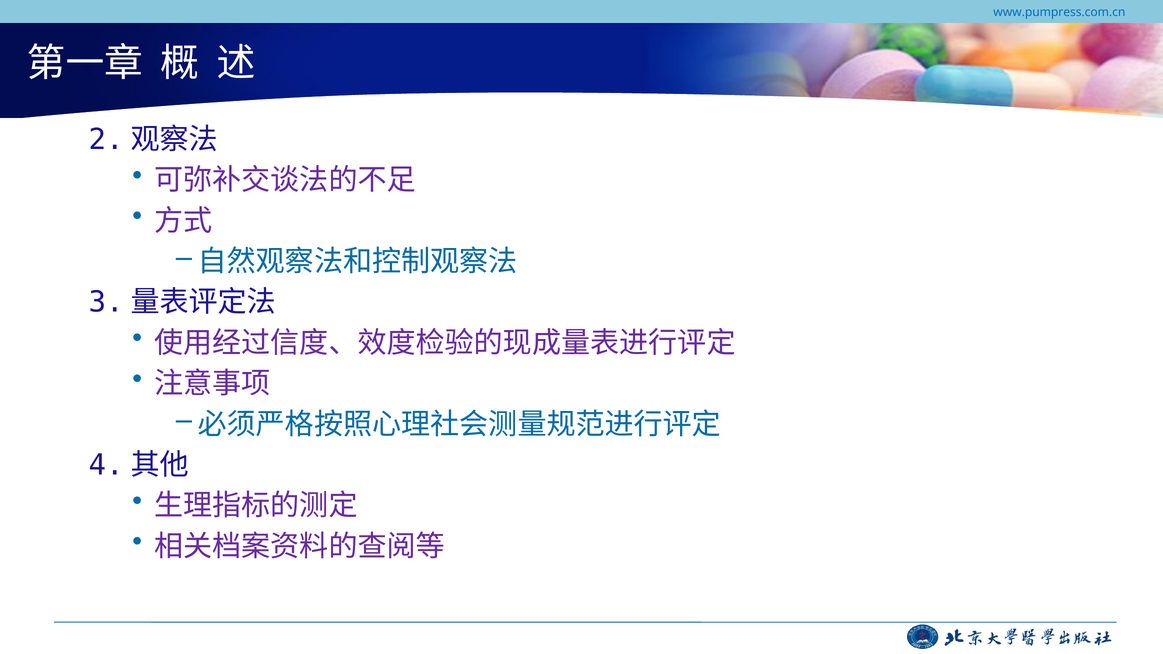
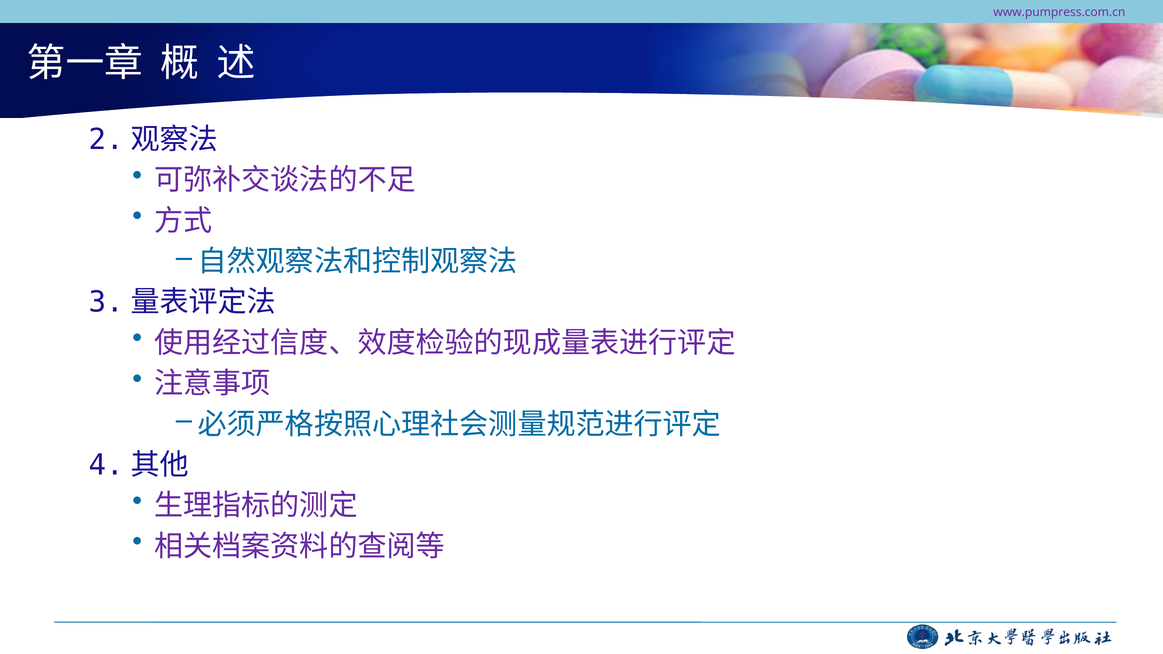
www.pumpress.com.cn colour: blue -> purple (1059, 12)
